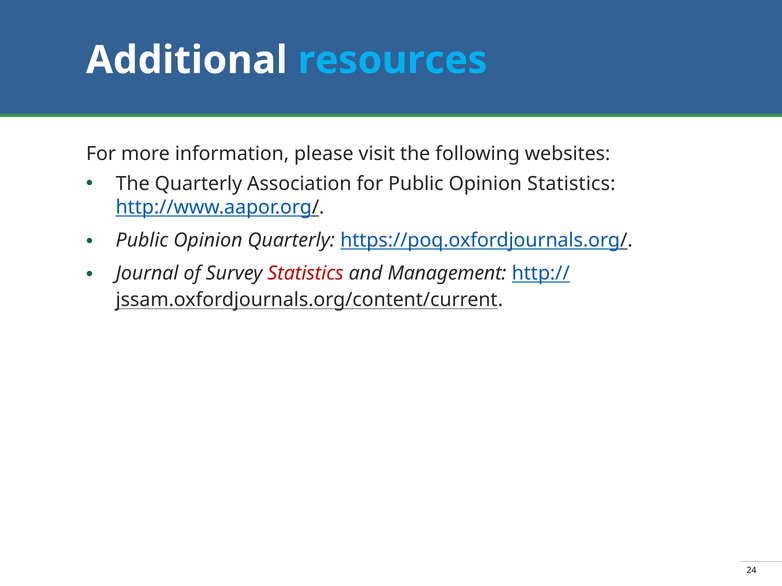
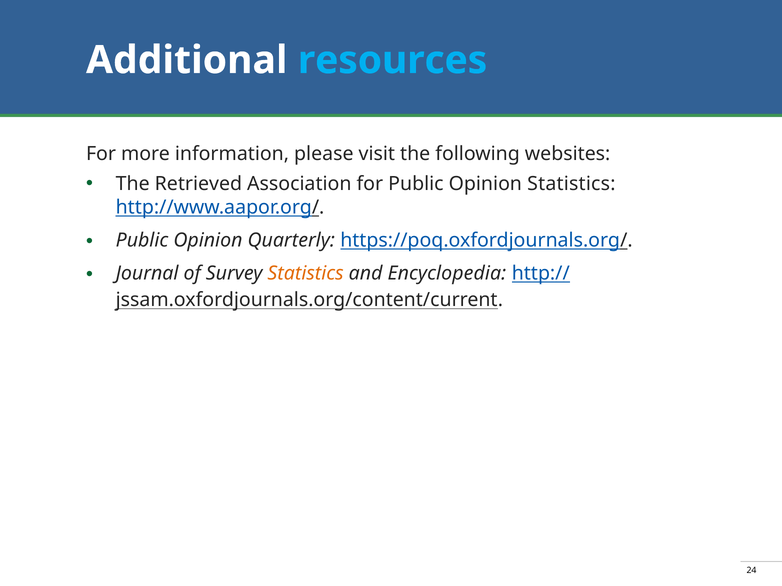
The Quarterly: Quarterly -> Retrieved (198, 184)
Statistics colour: red -> orange (306, 274)
Management: Management -> Encyclopedia (447, 274)
